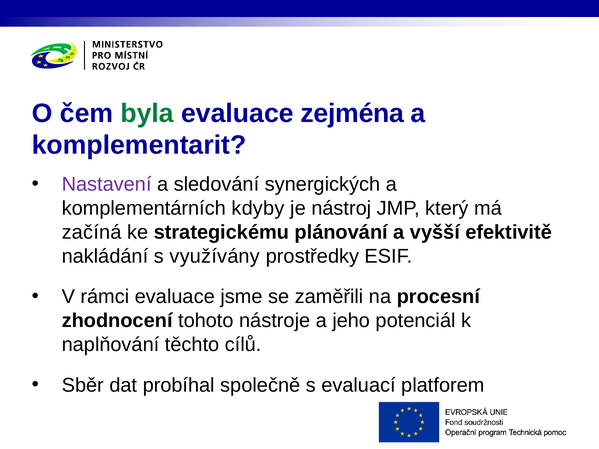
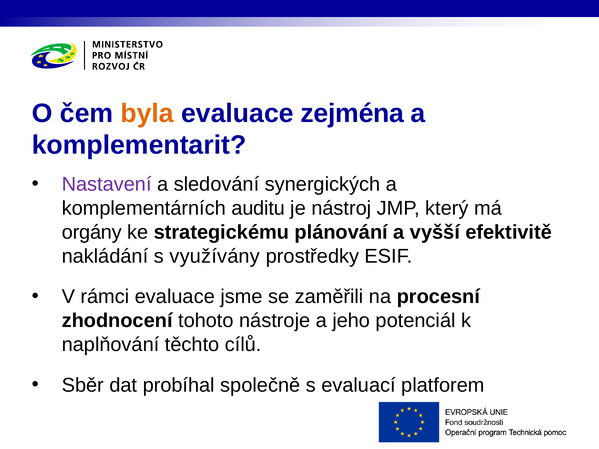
byla colour: green -> orange (147, 113)
kdyby: kdyby -> auditu (258, 208)
začíná: začíná -> orgány (92, 232)
